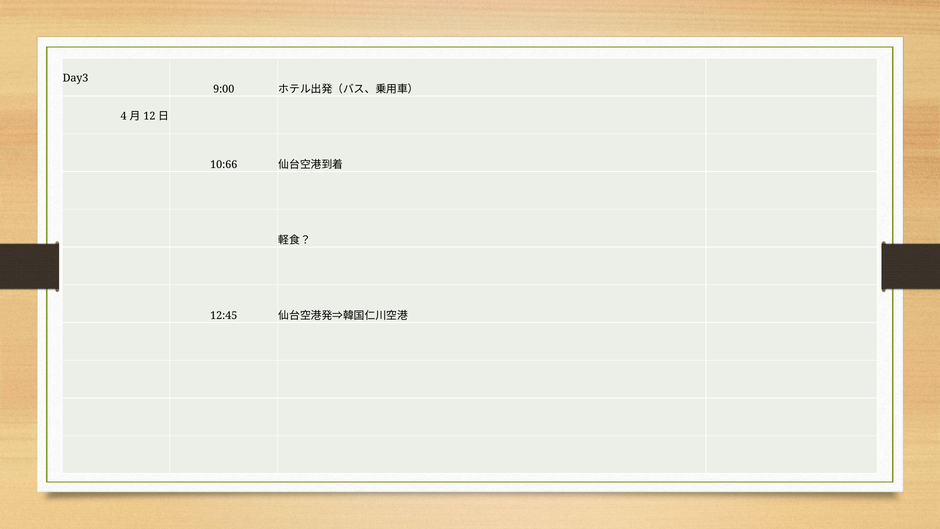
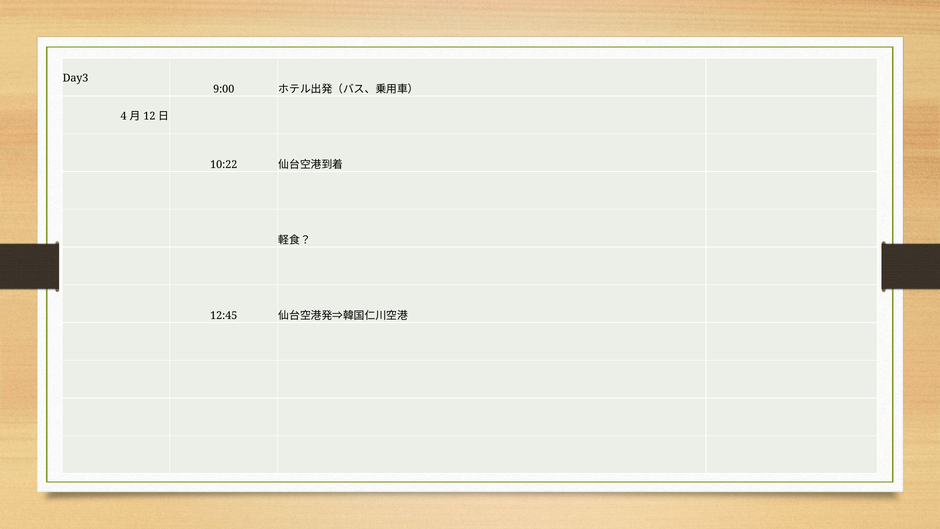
10:66: 10:66 -> 10:22 (224, 165)
